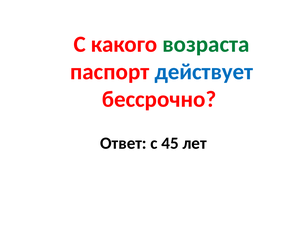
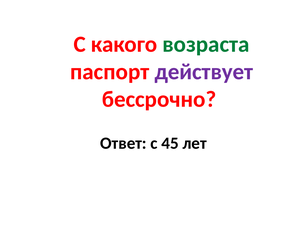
действует colour: blue -> purple (204, 72)
